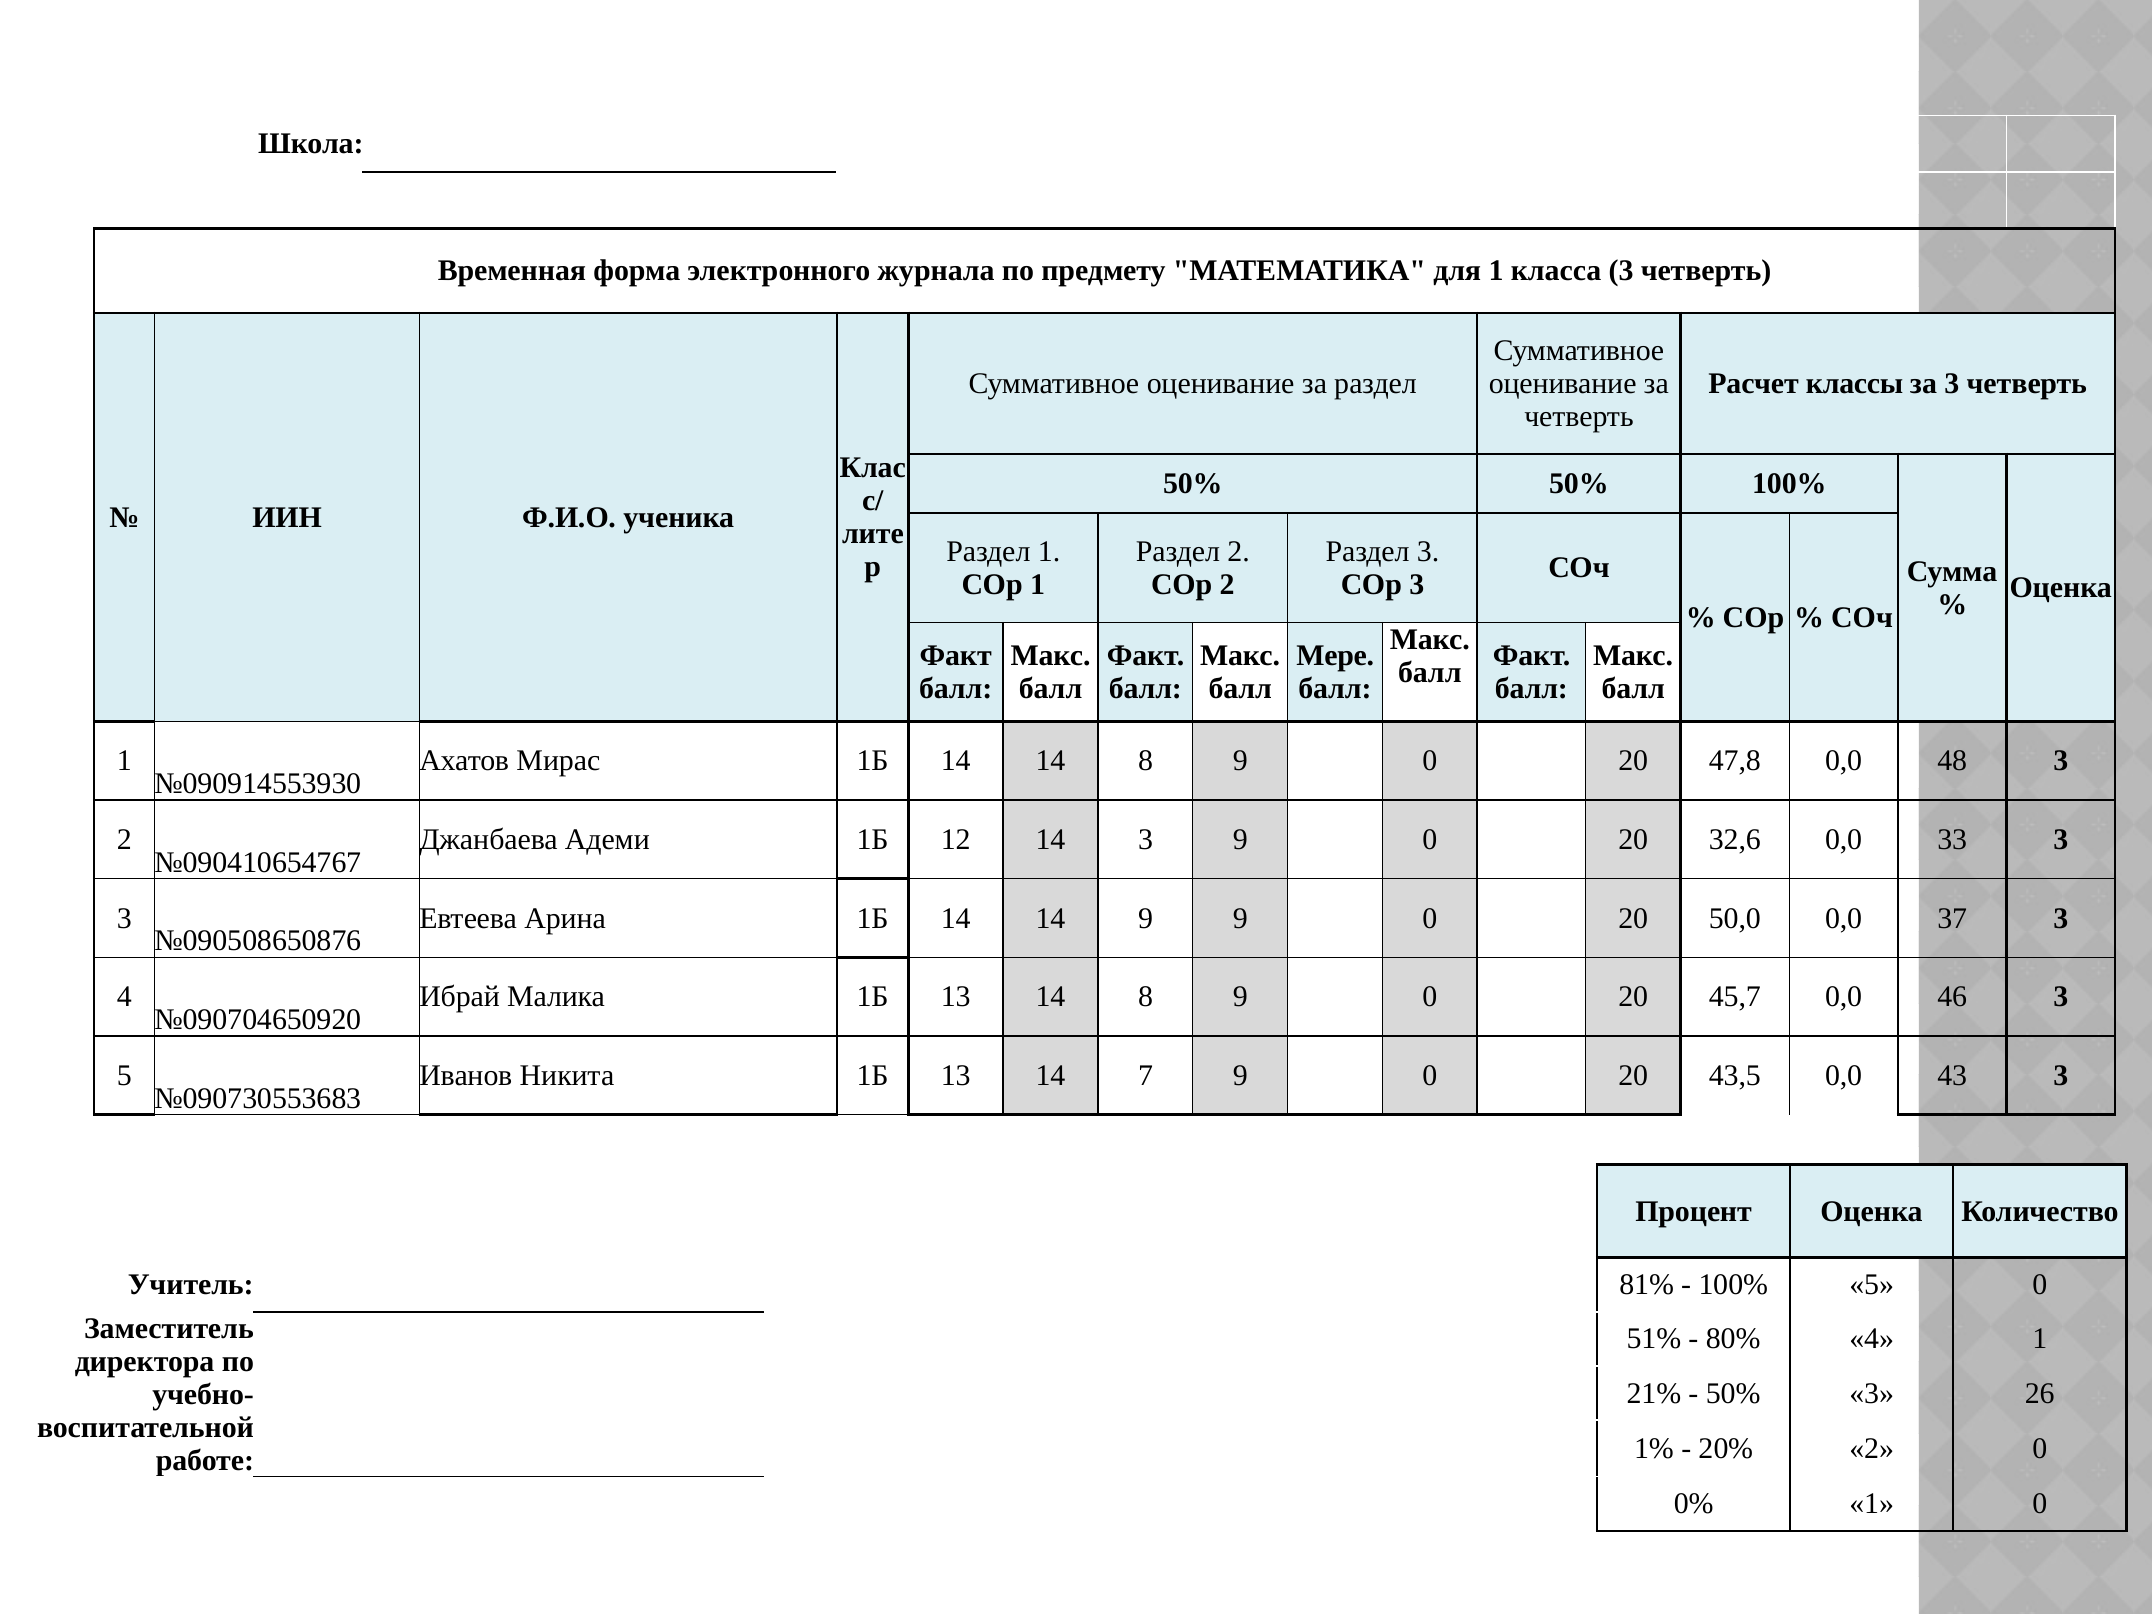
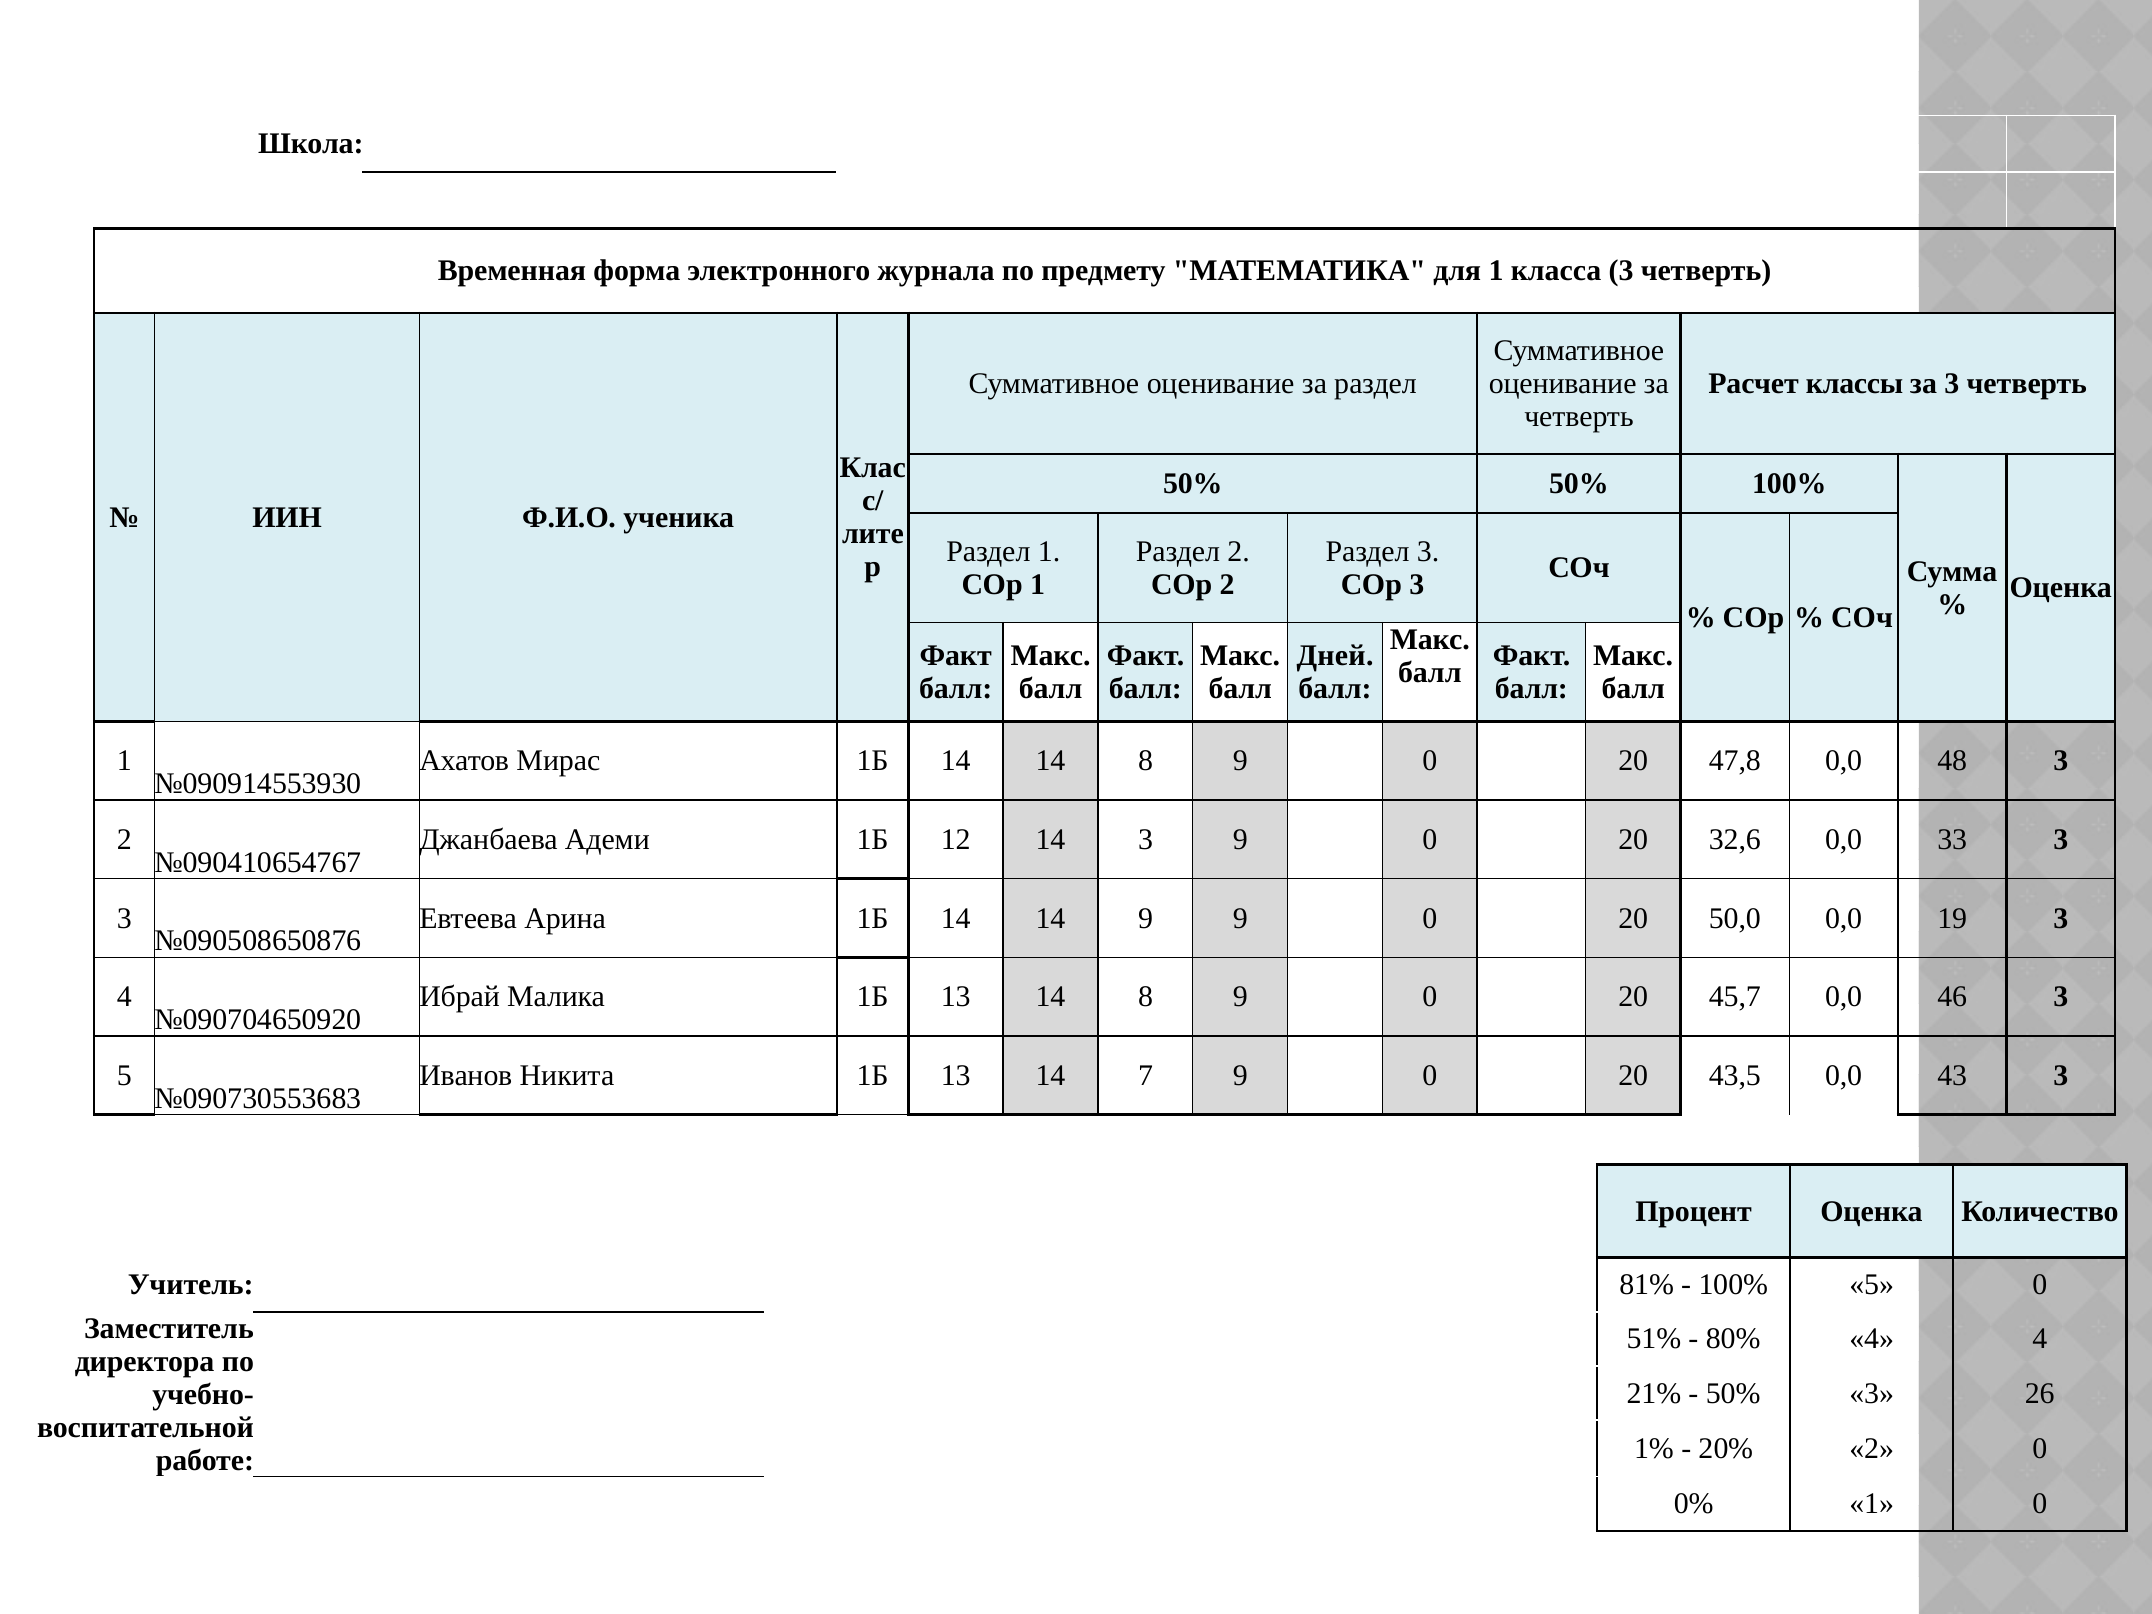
Мере: Мере -> Дней (1335, 656)
37: 37 -> 19 (1952, 918)
4 1: 1 -> 4 (2040, 1339)
